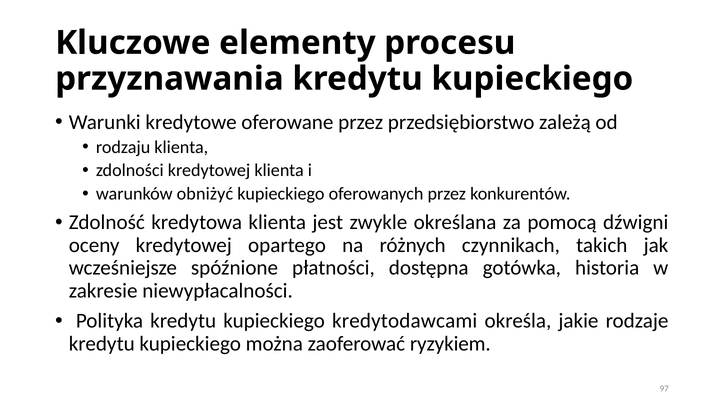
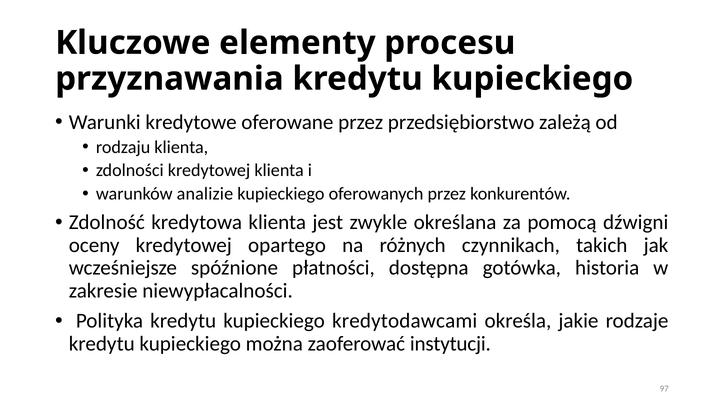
obniżyć: obniżyć -> analizie (205, 194)
ryzykiem: ryzykiem -> instytucji (450, 344)
